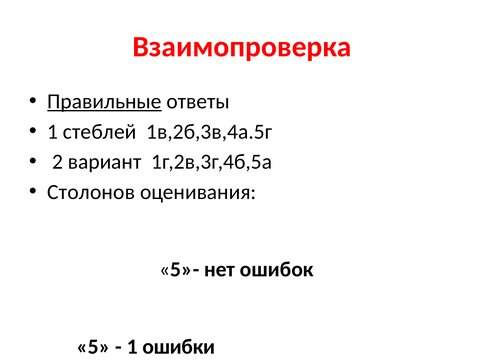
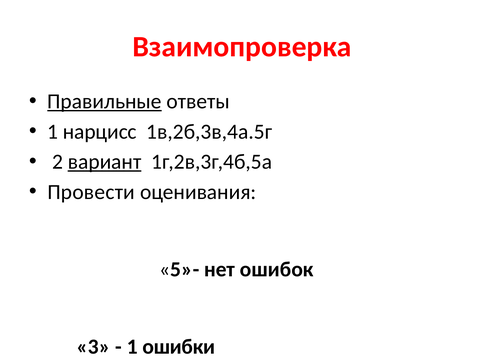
стеблей: стеблей -> нарцисс (100, 132)
вариант underline: none -> present (105, 162)
Столонов: Столонов -> Провести (91, 192)
5: 5 -> 3 (93, 347)
